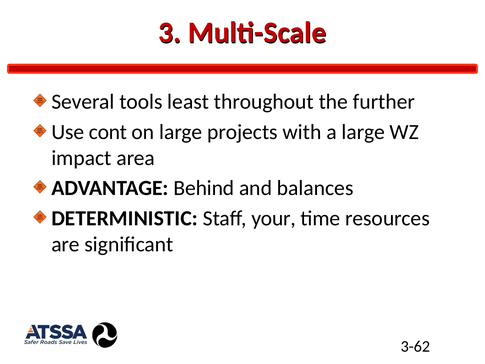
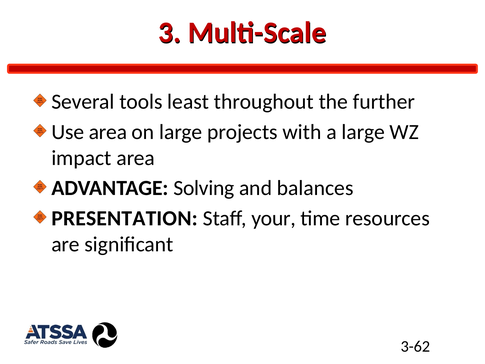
Use cont: cont -> area (108, 132)
Behind: Behind -> Solving (204, 188)
DETERMINISTIC: DETERMINISTIC -> PRESENTATION (125, 218)
